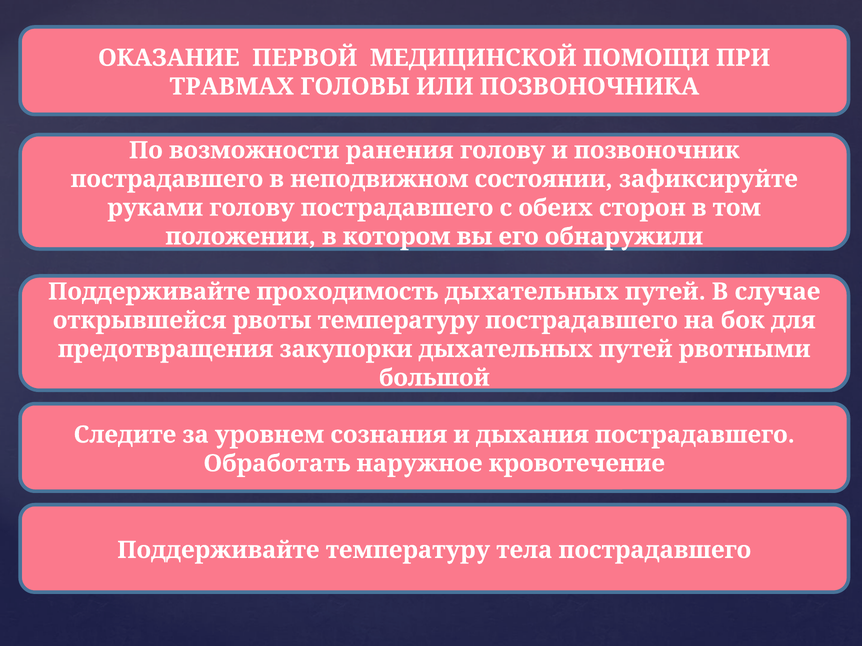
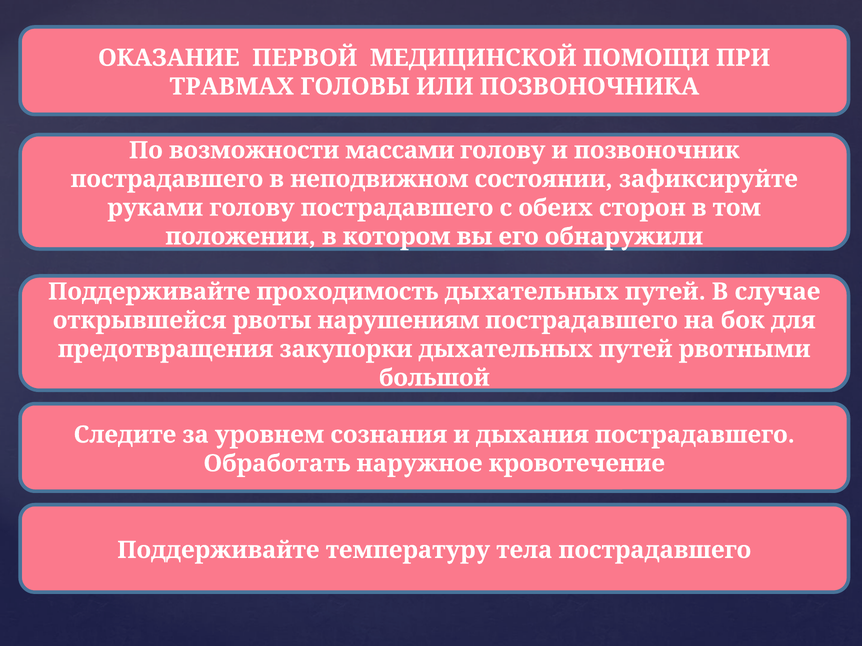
ранения: ранения -> массами (400, 150)
рвоты температуру: температуру -> нарушениям (398, 321)
